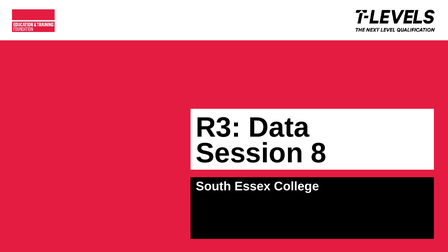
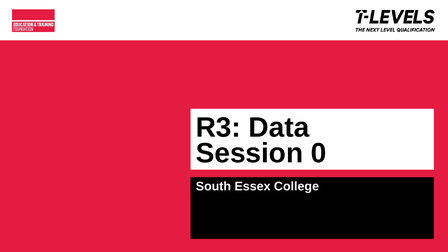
8: 8 -> 0 (319, 153)
